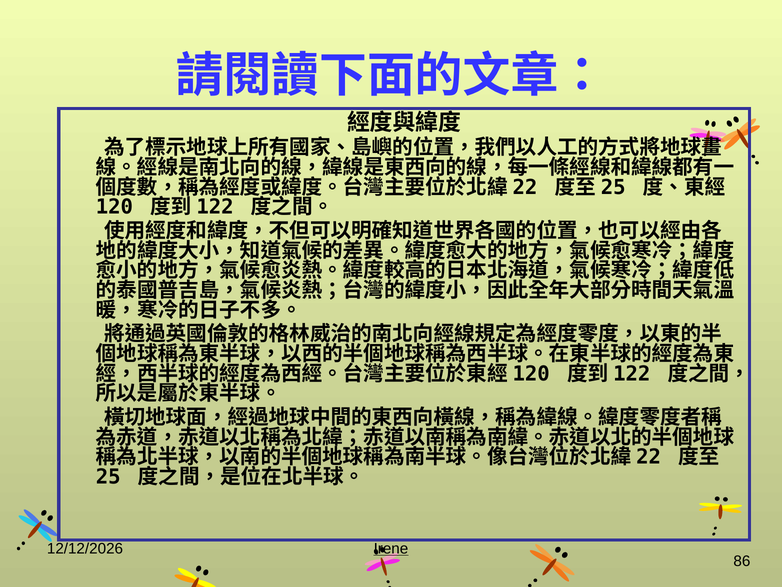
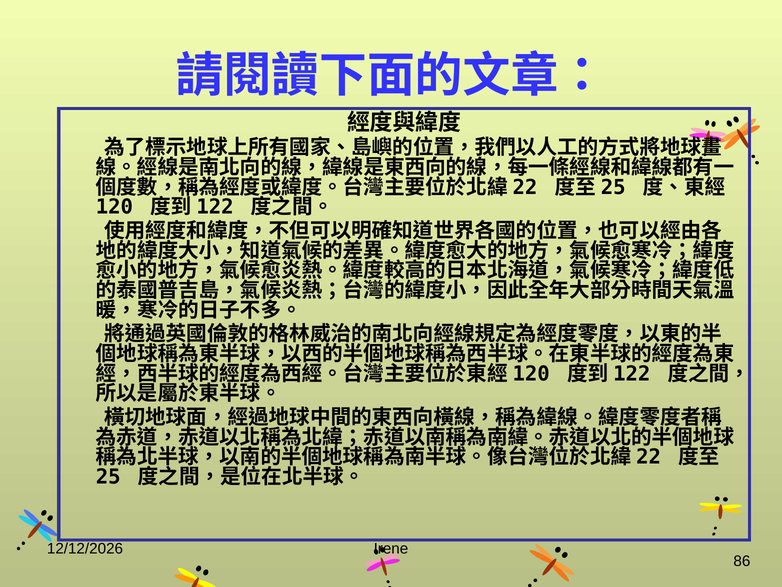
Irene underline: present -> none (391, 548)
